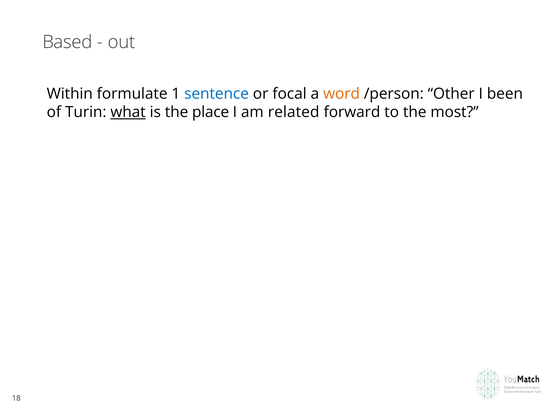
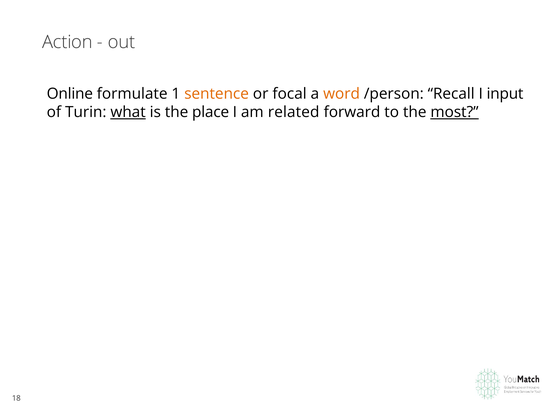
Based: Based -> Action (67, 42)
Within: Within -> Online (70, 94)
sentence colour: blue -> orange (217, 94)
Other: Other -> Recall (451, 94)
been: been -> input (505, 94)
most underline: none -> present (455, 112)
